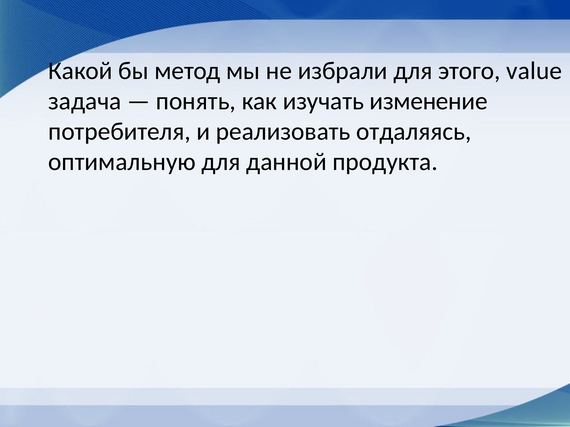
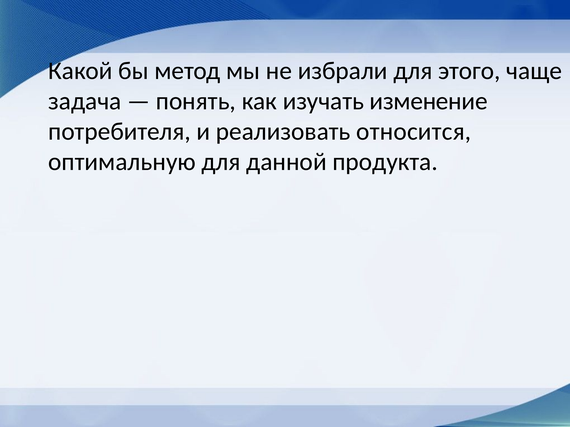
value: value -> чаще (534, 71)
отдаляясь: отдаляясь -> относится (414, 132)
